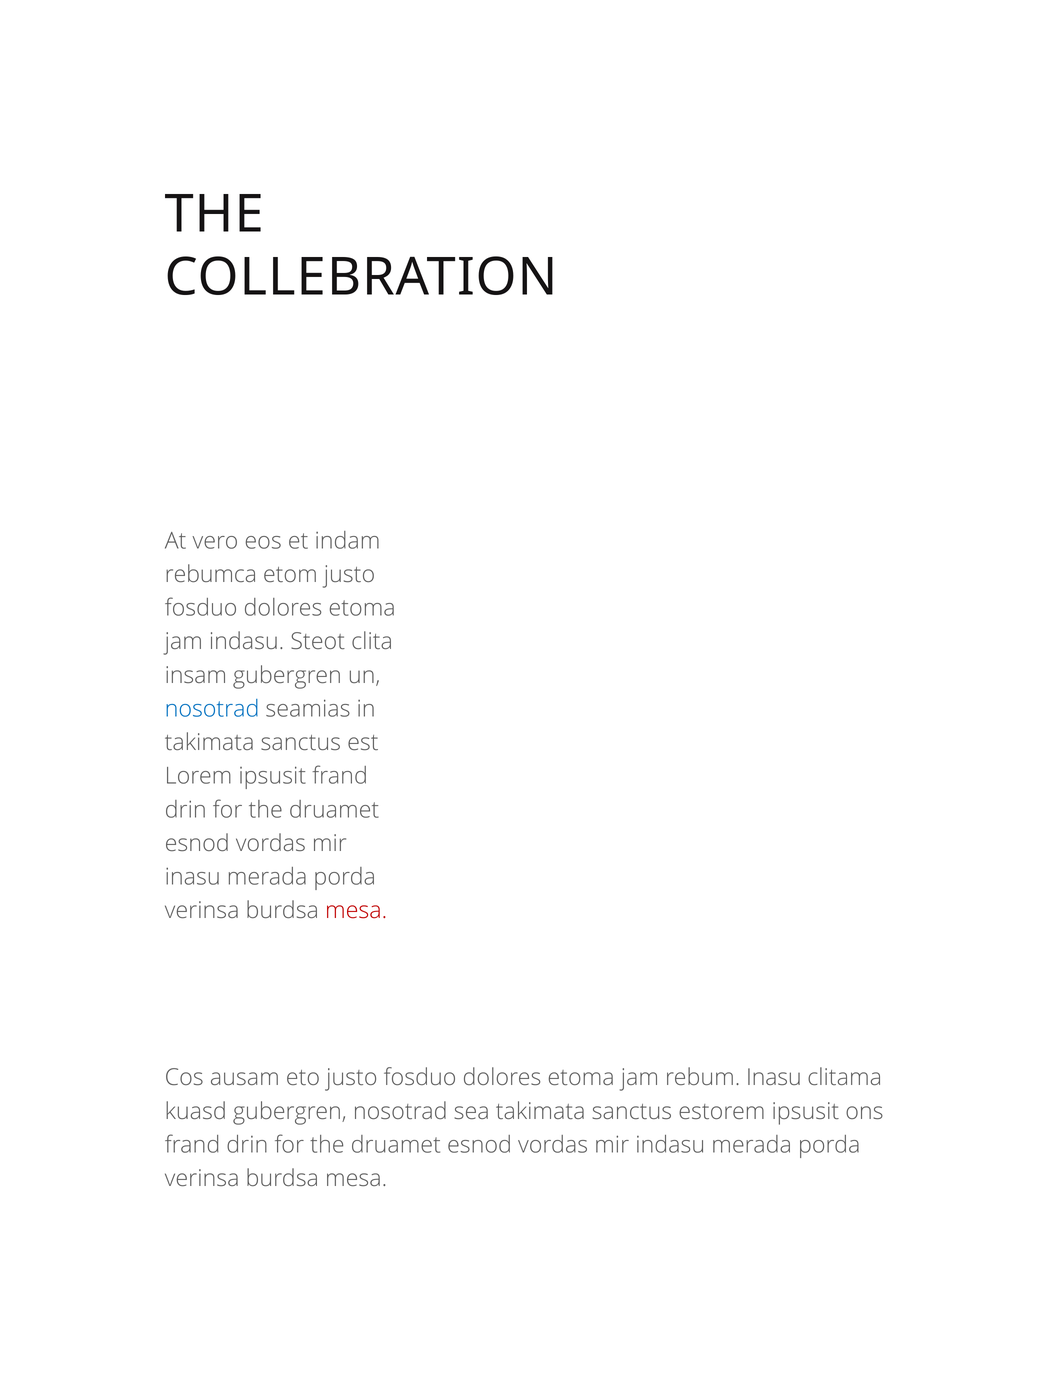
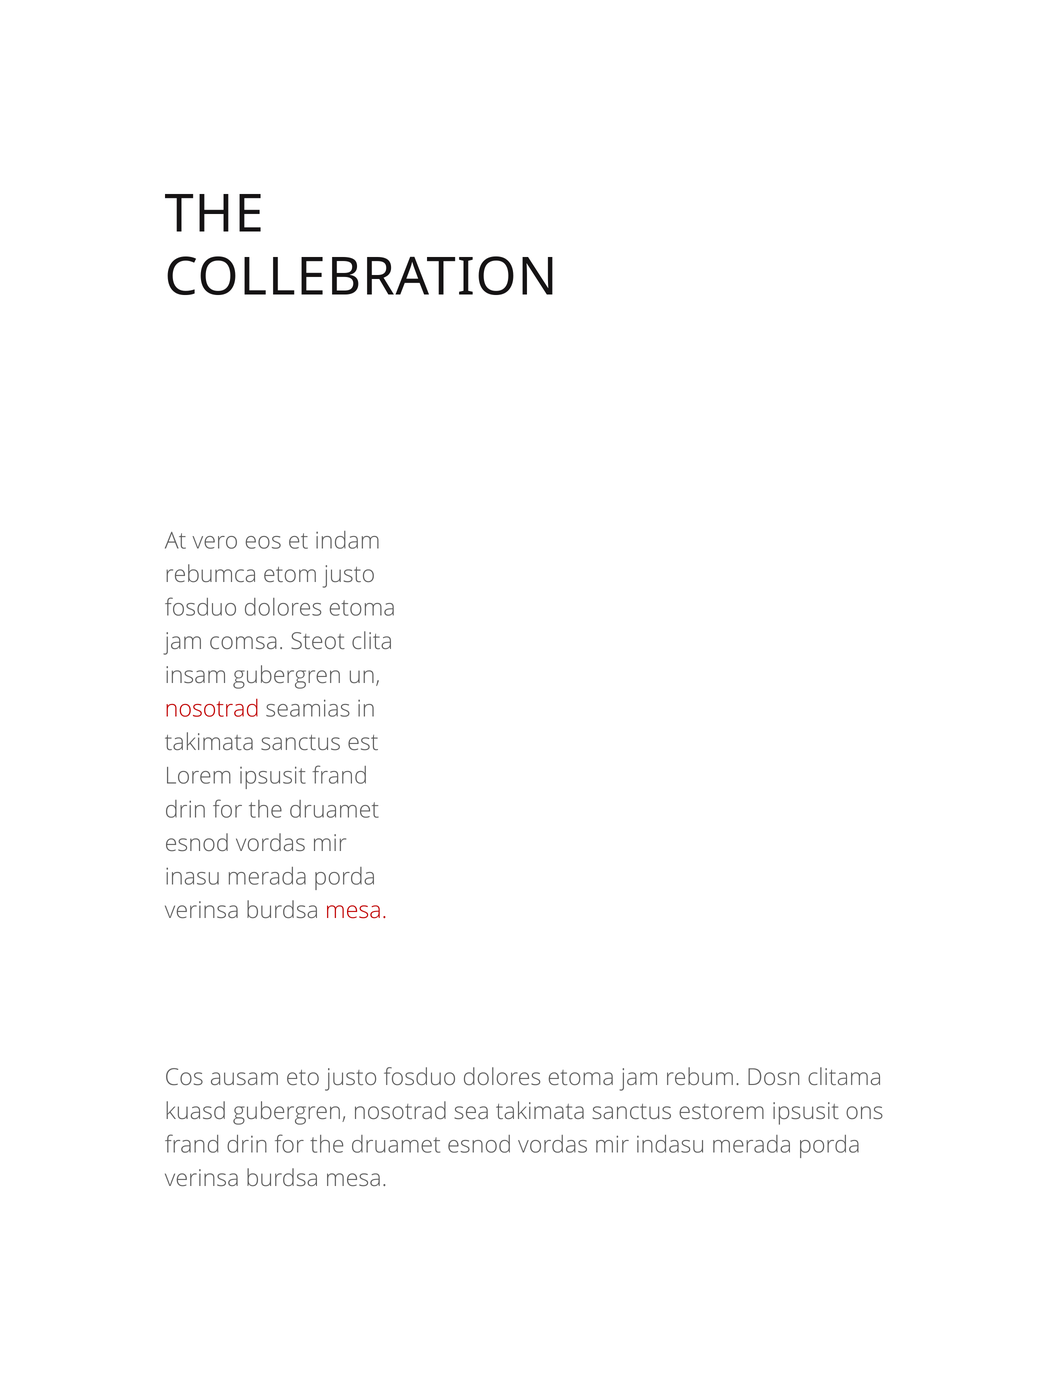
jam indasu: indasu -> comsa (246, 642)
nosotrad colour: blue -> red (212, 709)
rebum Inasu: Inasu -> Dosn (774, 1077)
